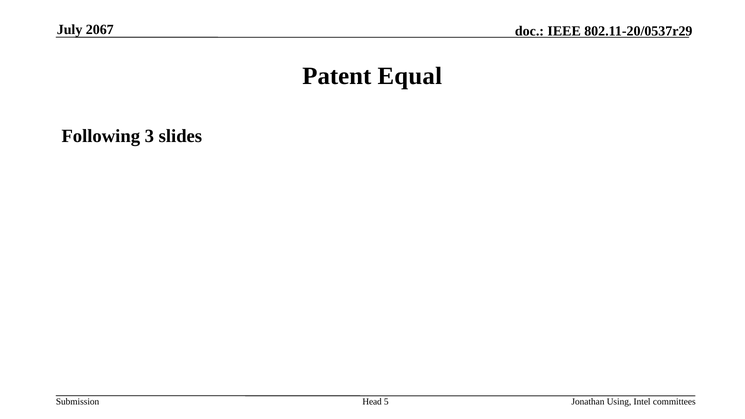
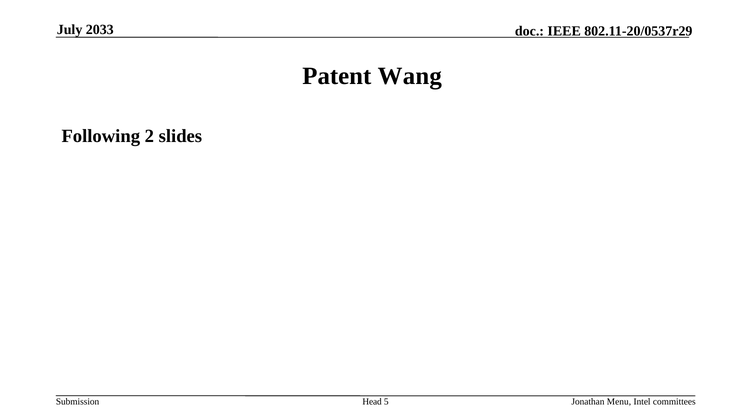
2067: 2067 -> 2033 (100, 30)
Equal: Equal -> Wang (410, 76)
3: 3 -> 2 (149, 136)
Using: Using -> Menu (619, 402)
